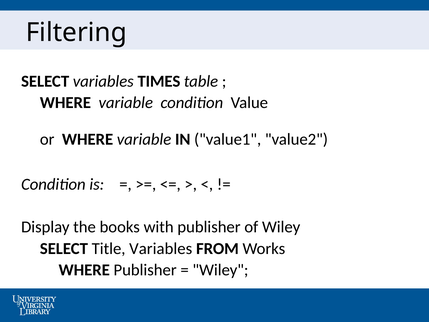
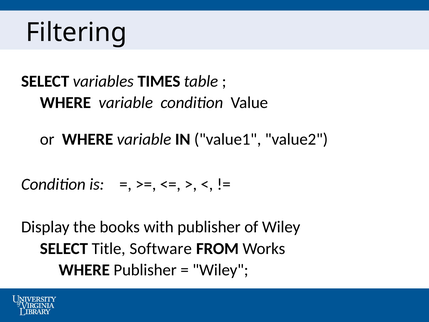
Title Variables: Variables -> Software (161, 248)
